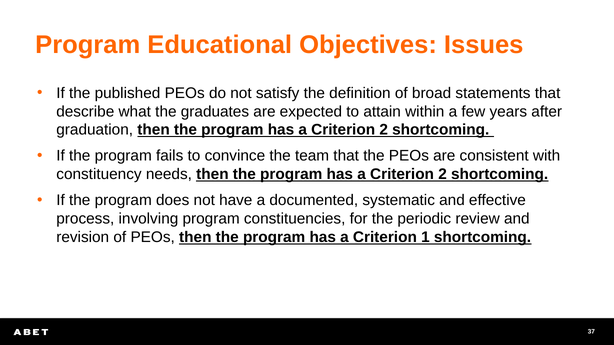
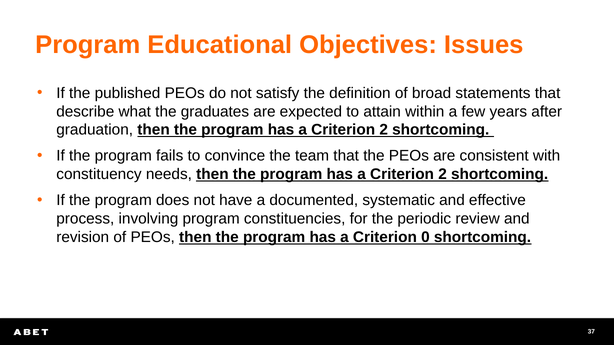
1: 1 -> 0 (425, 237)
